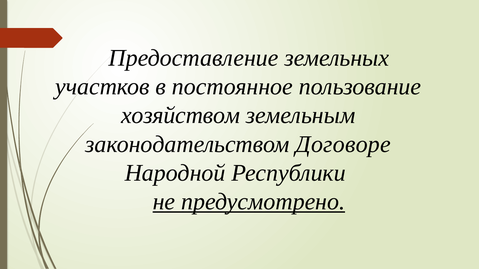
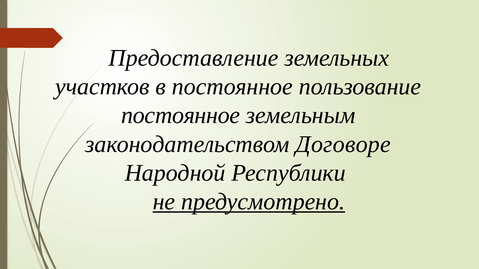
хозяйством: хозяйством -> постоянное (181, 116)
